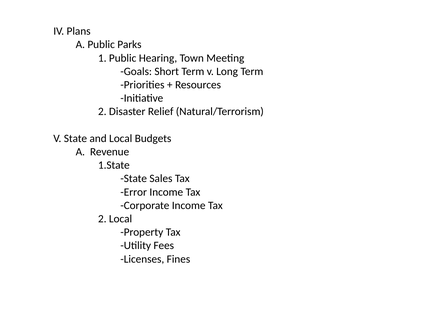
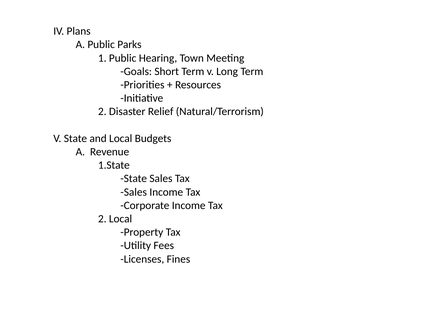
Error: Error -> Sales (134, 192)
